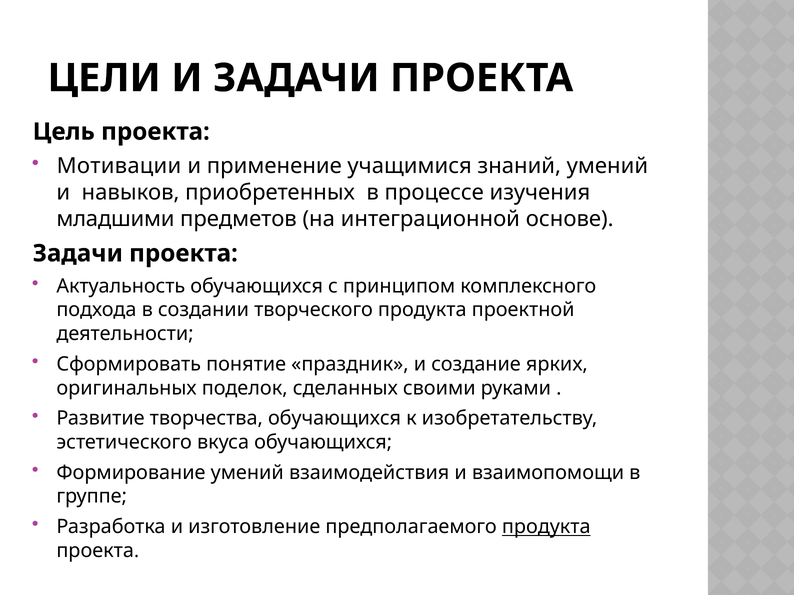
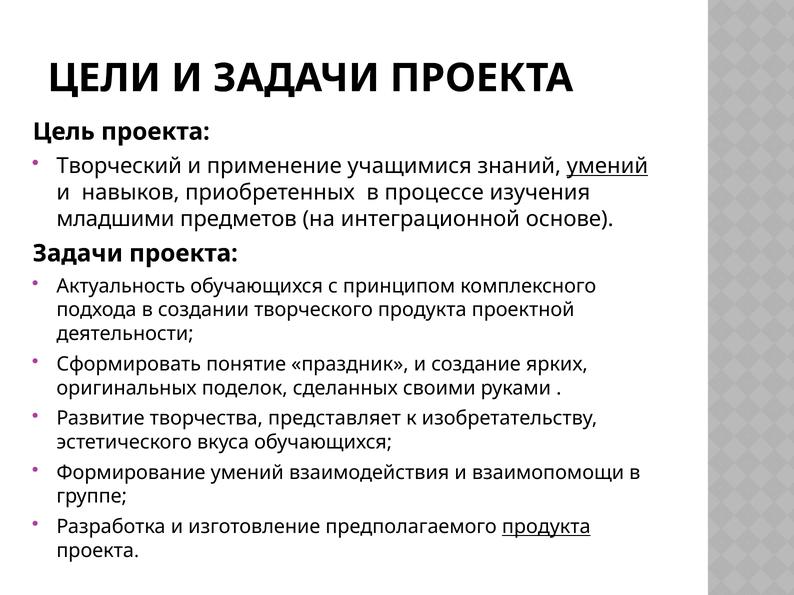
Мотивации: Мотивации -> Творческий (119, 166)
умений underline: none -> present (607, 166)
творчества обучающихся: обучающихся -> представляет (334, 419)
